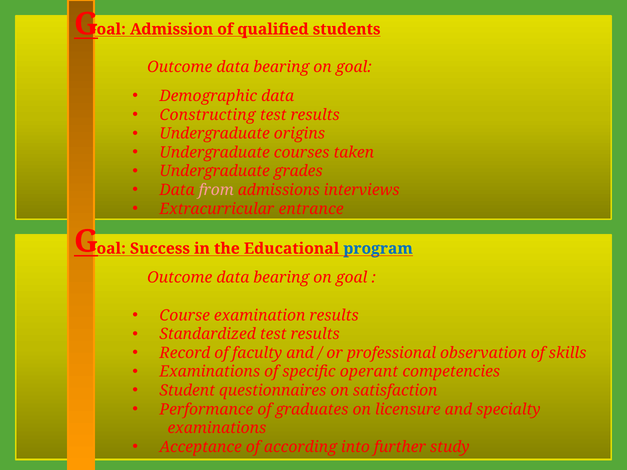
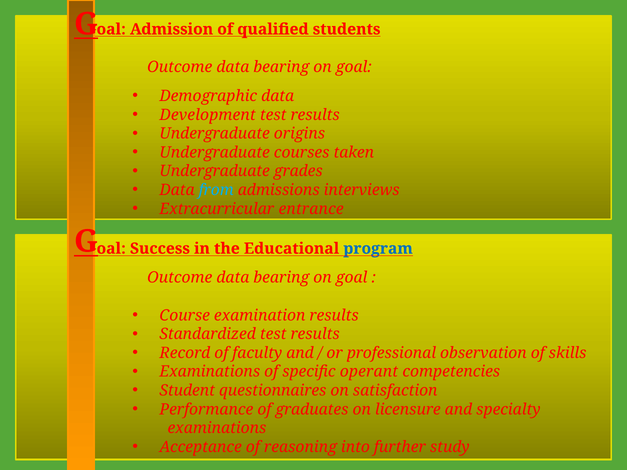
Constructing: Constructing -> Development (208, 115)
from colour: pink -> light blue (216, 190)
according: according -> reasoning (300, 447)
